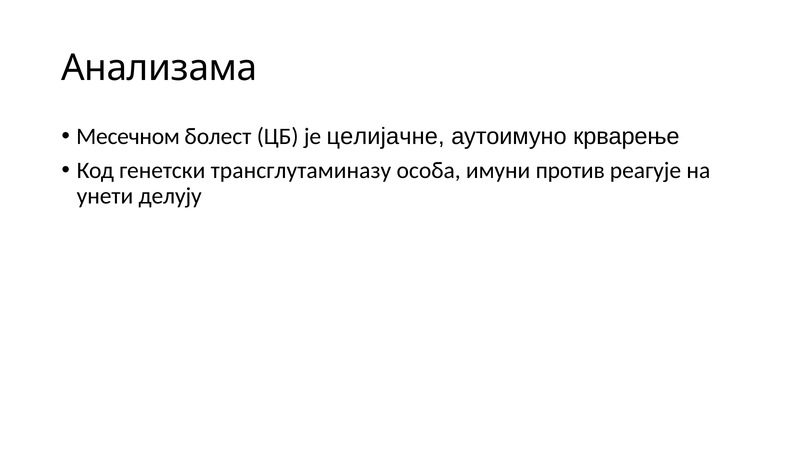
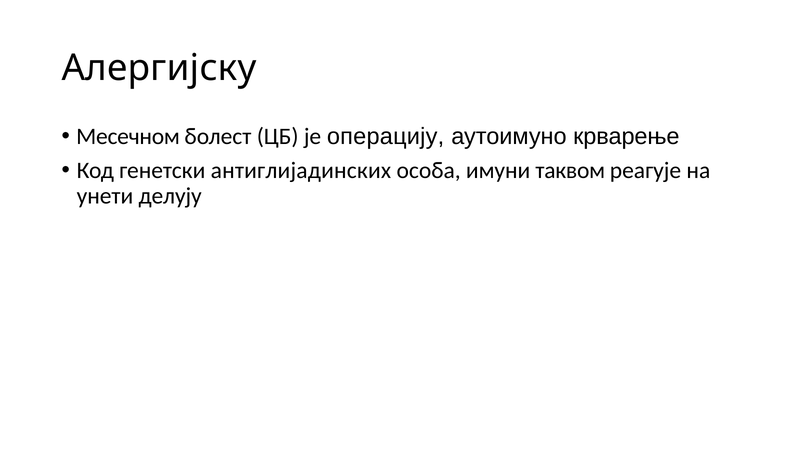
Анализама: Анализама -> Алергијску (159, 68)
целијачне: целијачне -> операцију (386, 136)
трансглутаминазу: трансглутаминазу -> антиглијадинских (301, 170)
против: против -> таквом (570, 170)
